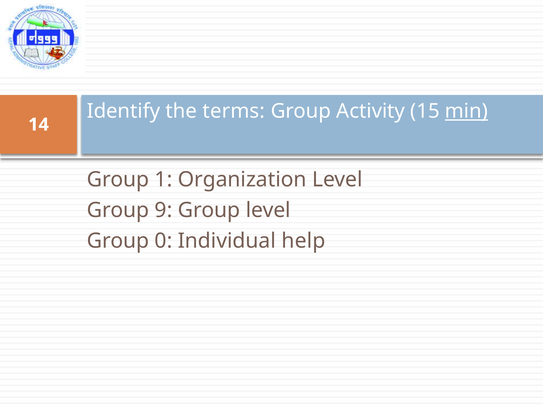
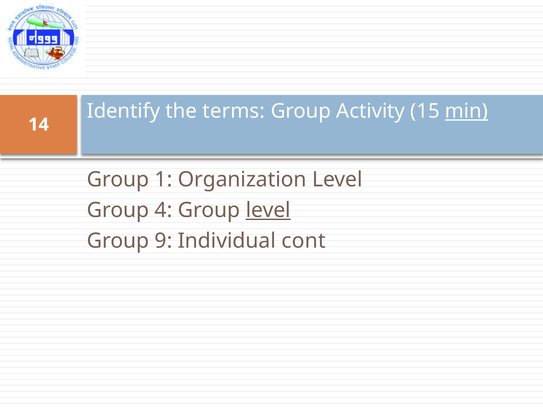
9: 9 -> 4 (164, 210)
level underline: none -> present (268, 210)
0: 0 -> 9 (164, 241)
help: help -> cont (304, 241)
